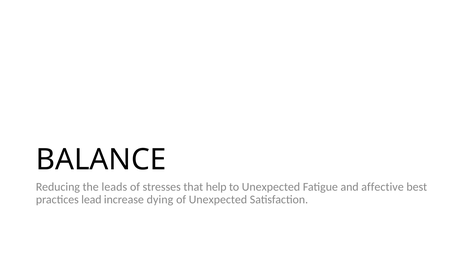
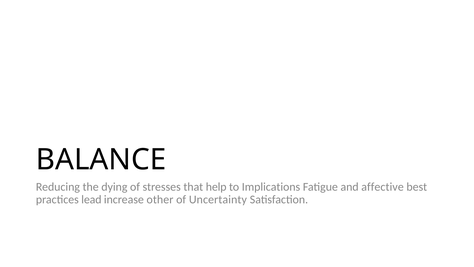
leads: leads -> dying (114, 187)
to Unexpected: Unexpected -> Implications (271, 187)
dying: dying -> other (160, 199)
of Unexpected: Unexpected -> Uncertainty (218, 199)
